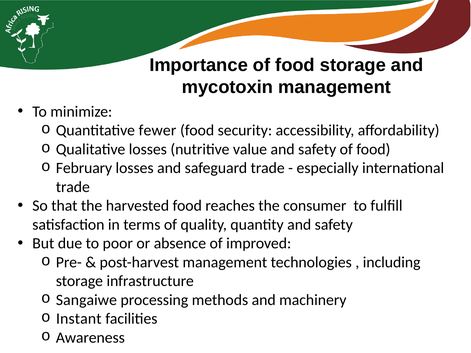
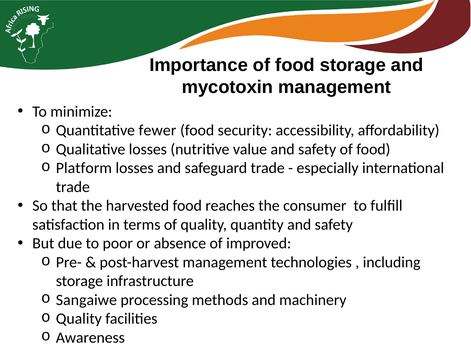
February: February -> Platform (84, 168)
Instant: Instant -> Quality (79, 319)
